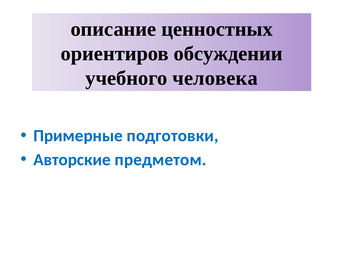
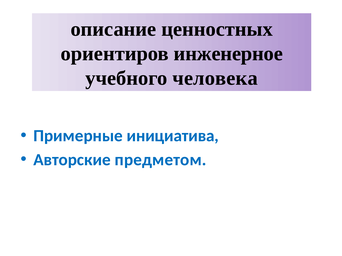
обсуждении: обсуждении -> инженерное (228, 54)
подготовки: подготовки -> инициатива (173, 136)
